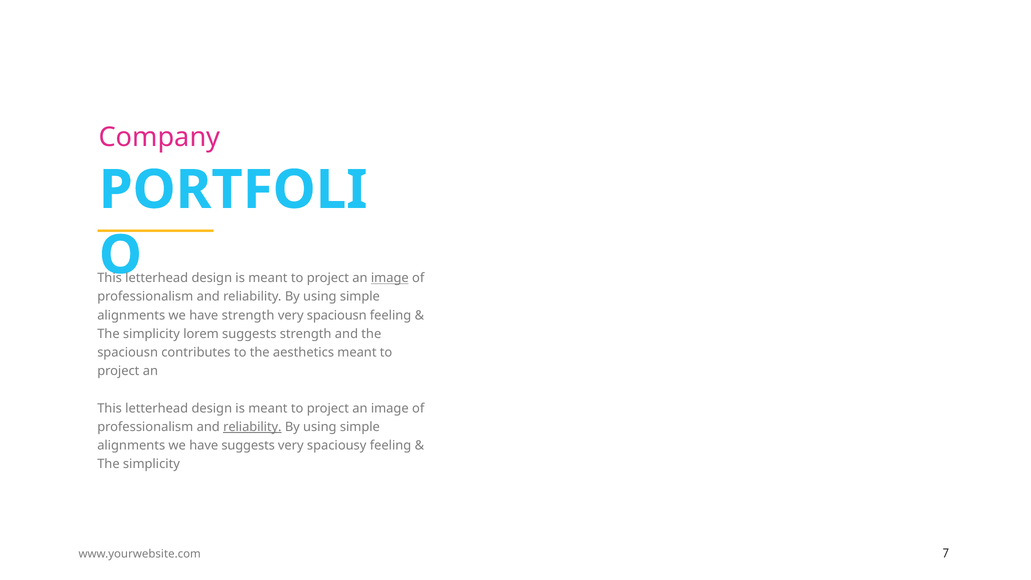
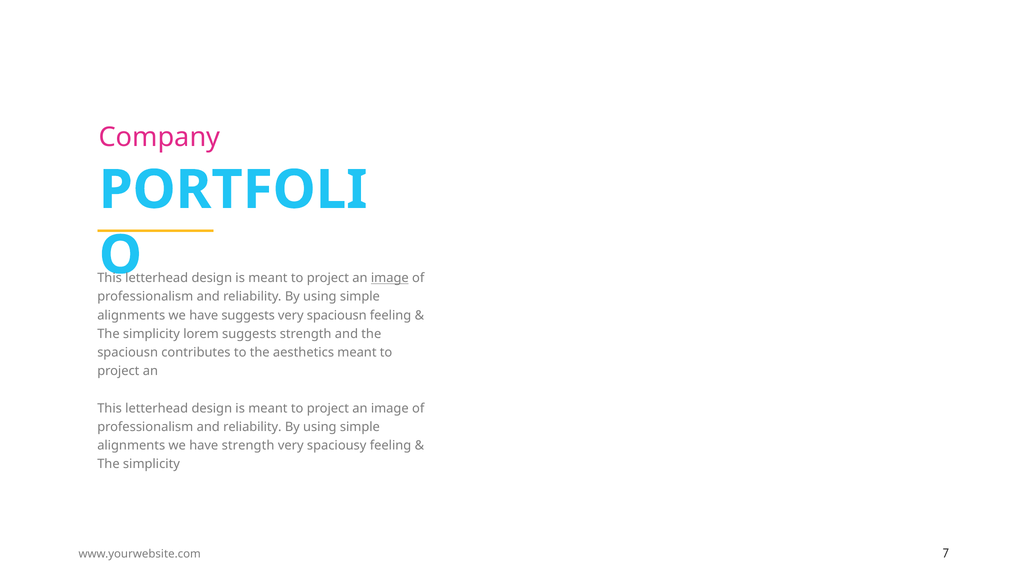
have strength: strength -> suggests (248, 315)
reliability underline: present -> none (252, 427)
have suggests: suggests -> strength (248, 445)
